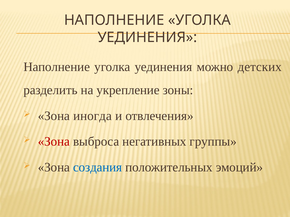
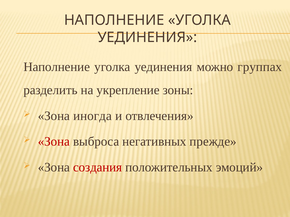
детских: детских -> группах (260, 67)
группы: группы -> прежде (213, 142)
создания colour: blue -> red (98, 168)
